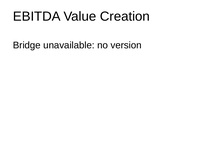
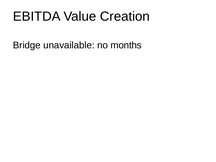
version: version -> months (126, 45)
